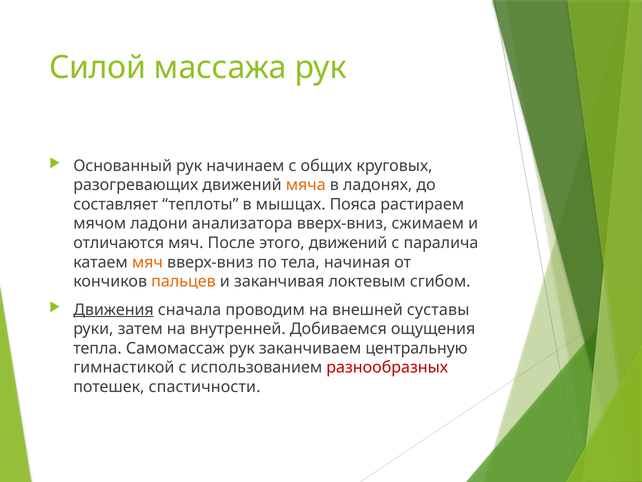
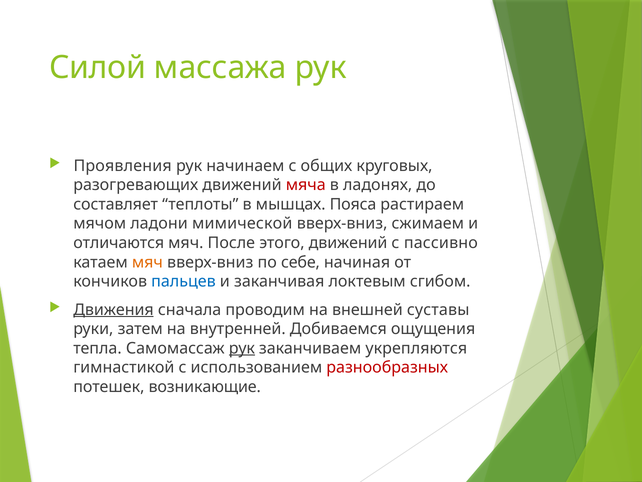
Основанный: Основанный -> Проявления (123, 166)
мяча colour: orange -> red (306, 185)
анализатора: анализатора -> мимической (242, 223)
паралича: паралича -> пассивно (441, 243)
тела: тела -> себе (300, 262)
пальцев colour: orange -> blue (183, 281)
рук underline: none -> present (242, 348)
центральную: центральную -> укрепляются (416, 348)
спастичности: спастичности -> возникающие (205, 386)
